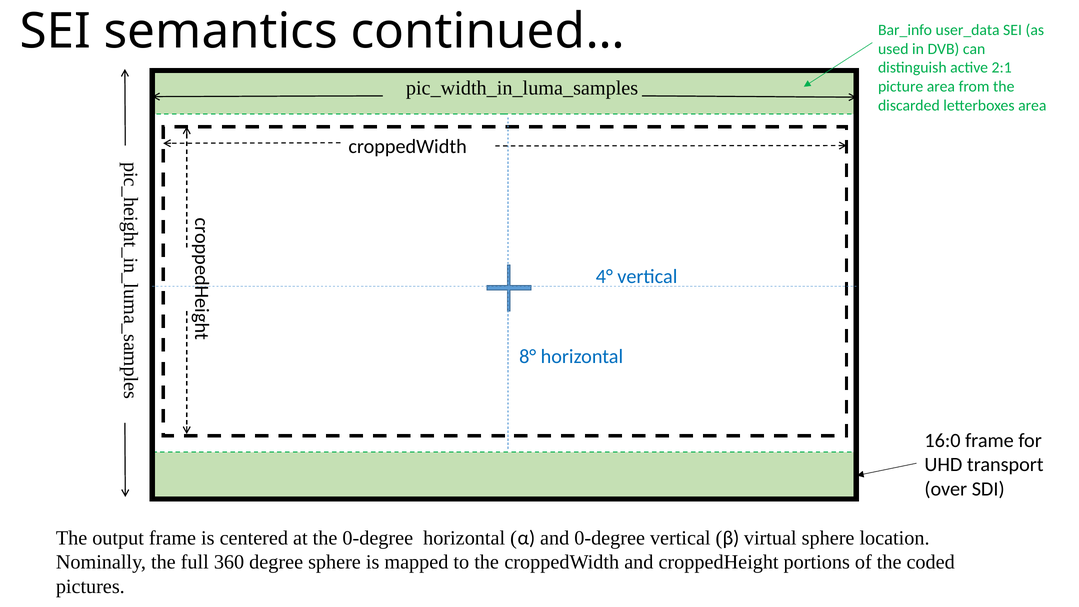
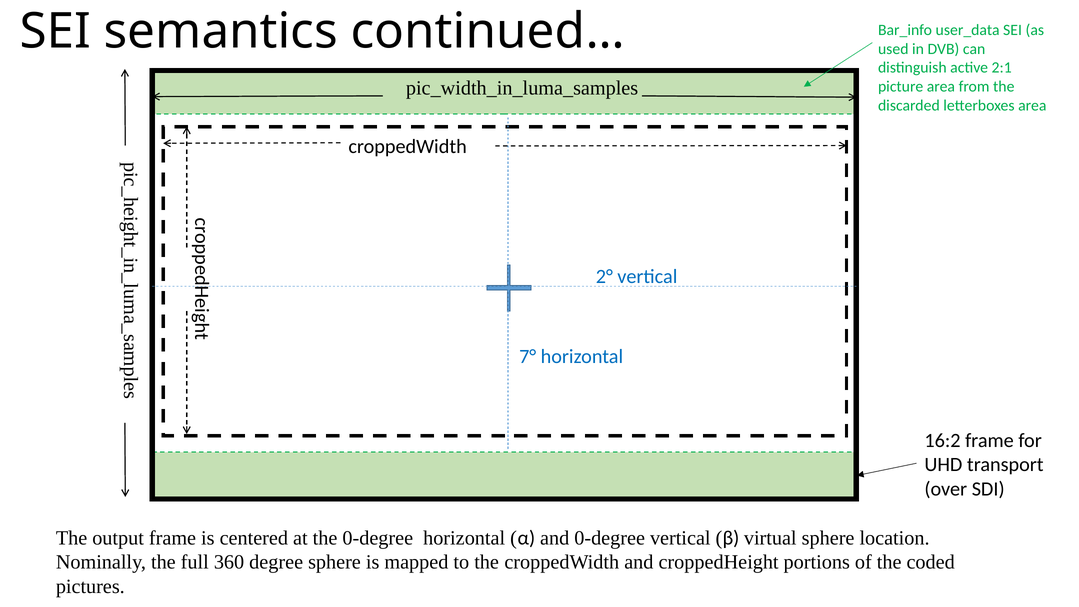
4°: 4° -> 2° (604, 276)
8°: 8° -> 7° (528, 357)
16:0: 16:0 -> 16:2 (943, 440)
